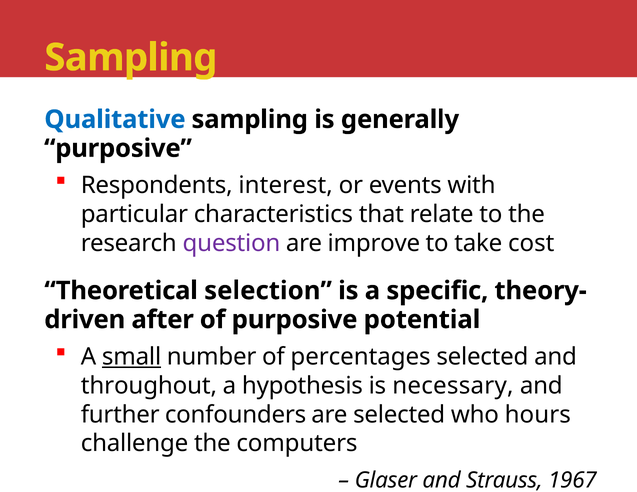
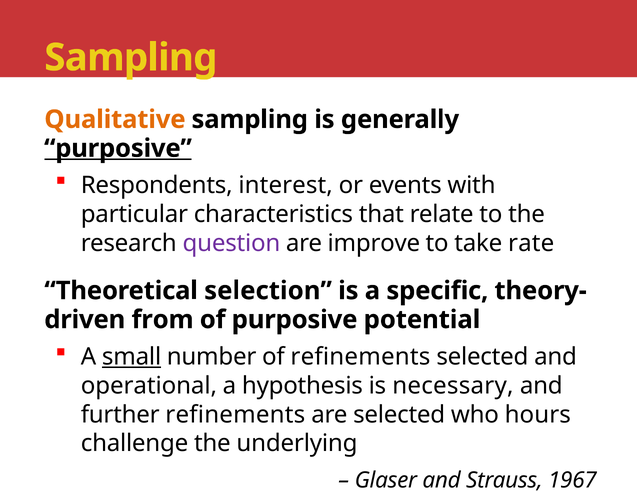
Qualitative colour: blue -> orange (115, 119)
purposive underline: none -> present (118, 148)
cost: cost -> rate (531, 243)
after: after -> from (163, 320)
of percentages: percentages -> refinements (360, 357)
throughout: throughout -> operational (149, 386)
further confounders: confounders -> refinements (235, 415)
computers: computers -> underlying (297, 444)
